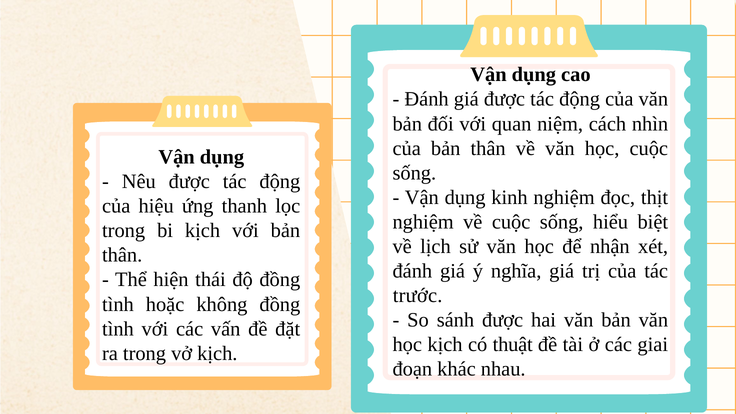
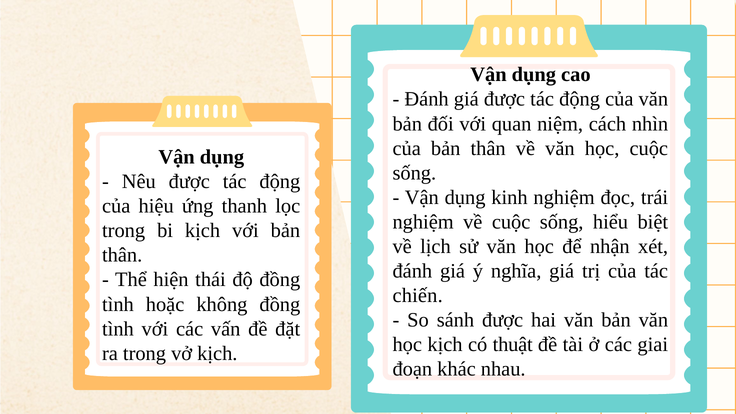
thịt: thịt -> trái (655, 197)
trước: trước -> chiến (418, 295)
